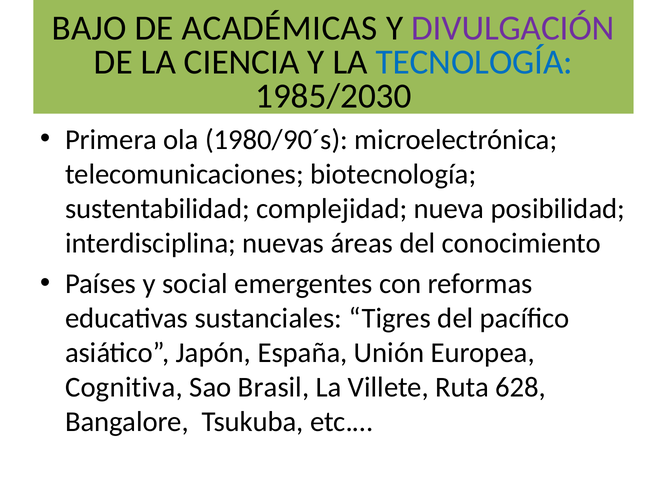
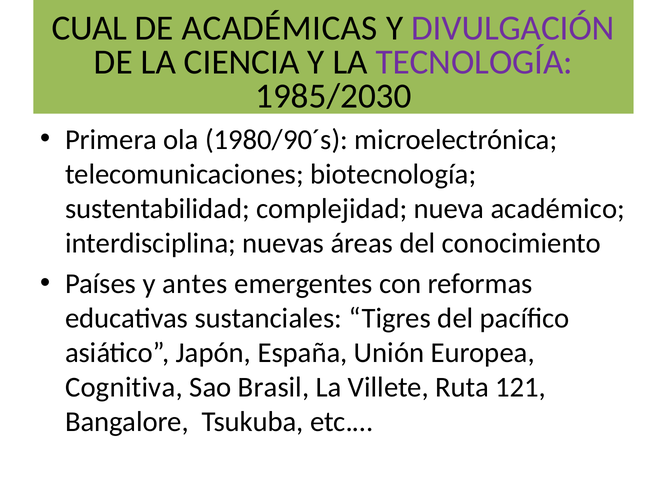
BAJO: BAJO -> CUAL (89, 28)
TECNOLOGÍA colour: blue -> purple (474, 62)
posibilidad: posibilidad -> académico (558, 208)
social: social -> antes (195, 283)
628: 628 -> 121 (521, 387)
